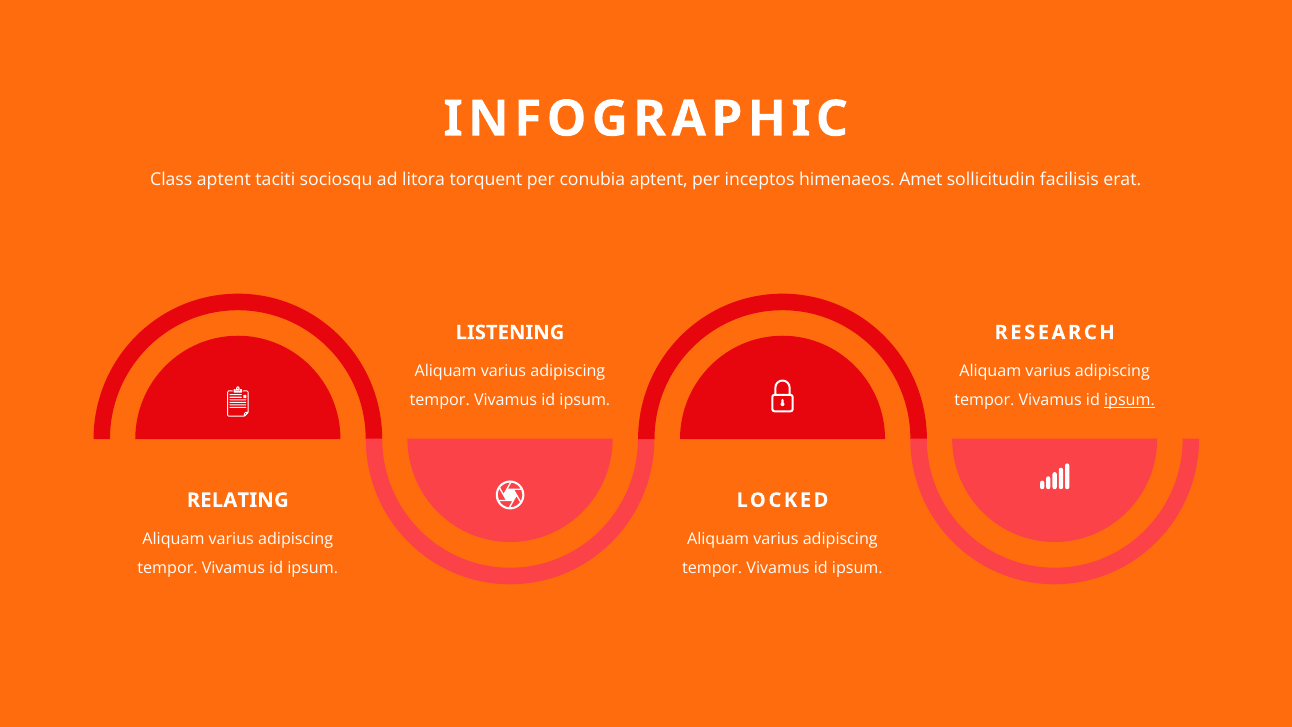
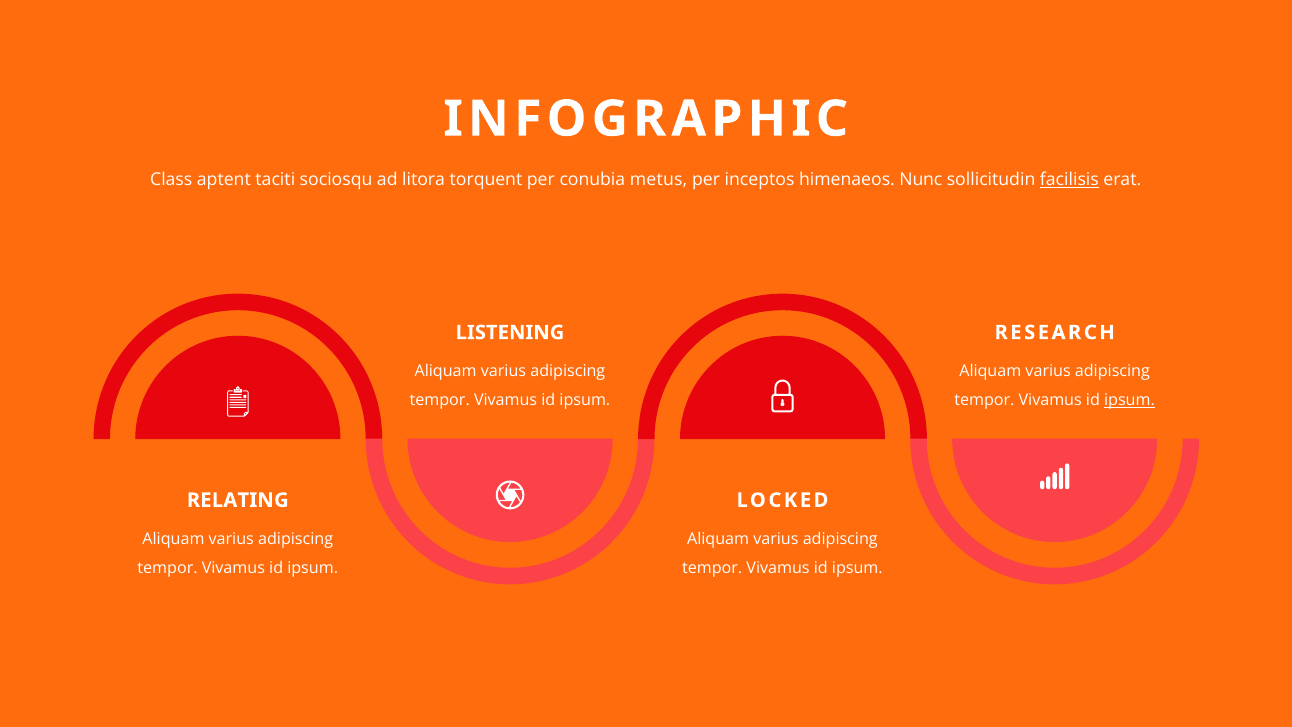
conubia aptent: aptent -> metus (659, 180)
Amet: Amet -> Nunc (921, 180)
facilisis underline: none -> present (1069, 180)
